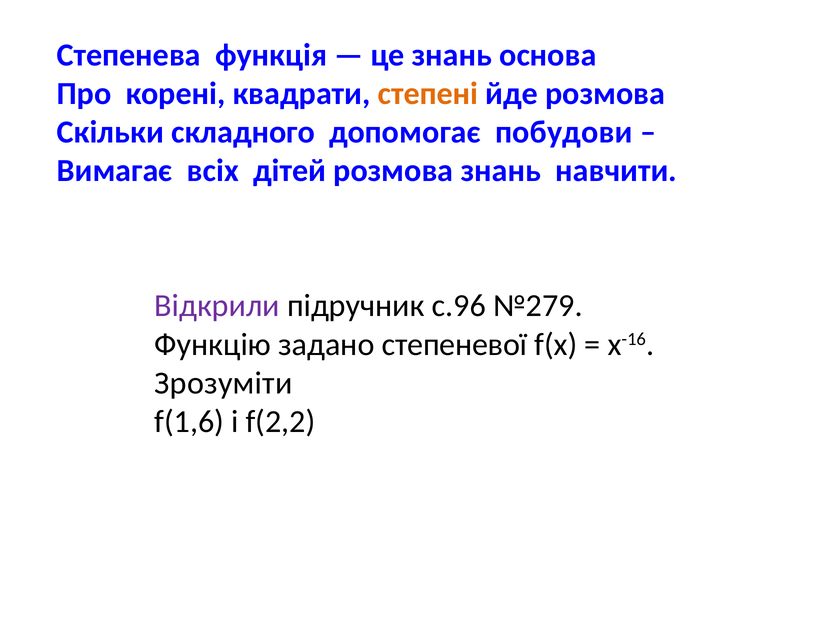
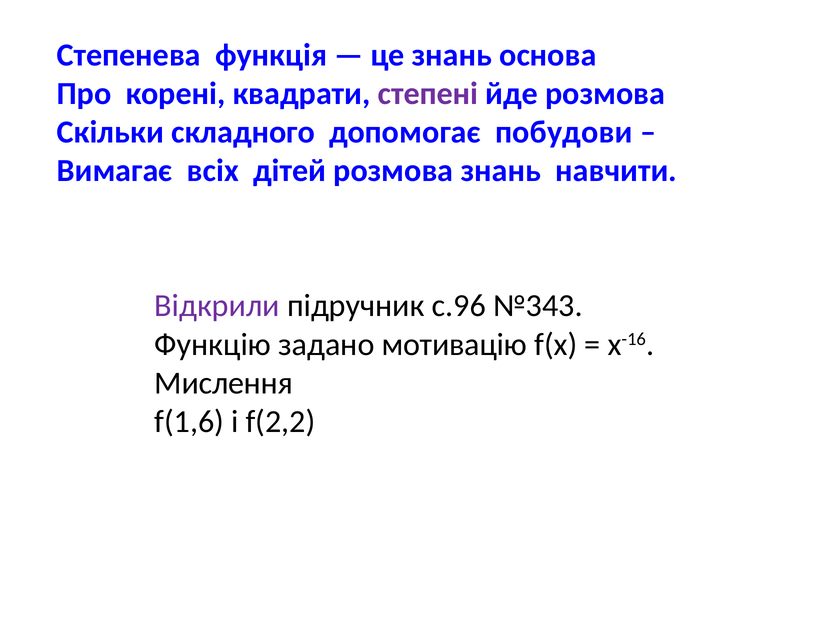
степені colour: orange -> purple (428, 94)
№279: №279 -> №343 (538, 306)
степеневої: степеневої -> мотивацію (454, 345)
Зрозуміти: Зрозуміти -> Мислення (224, 383)
